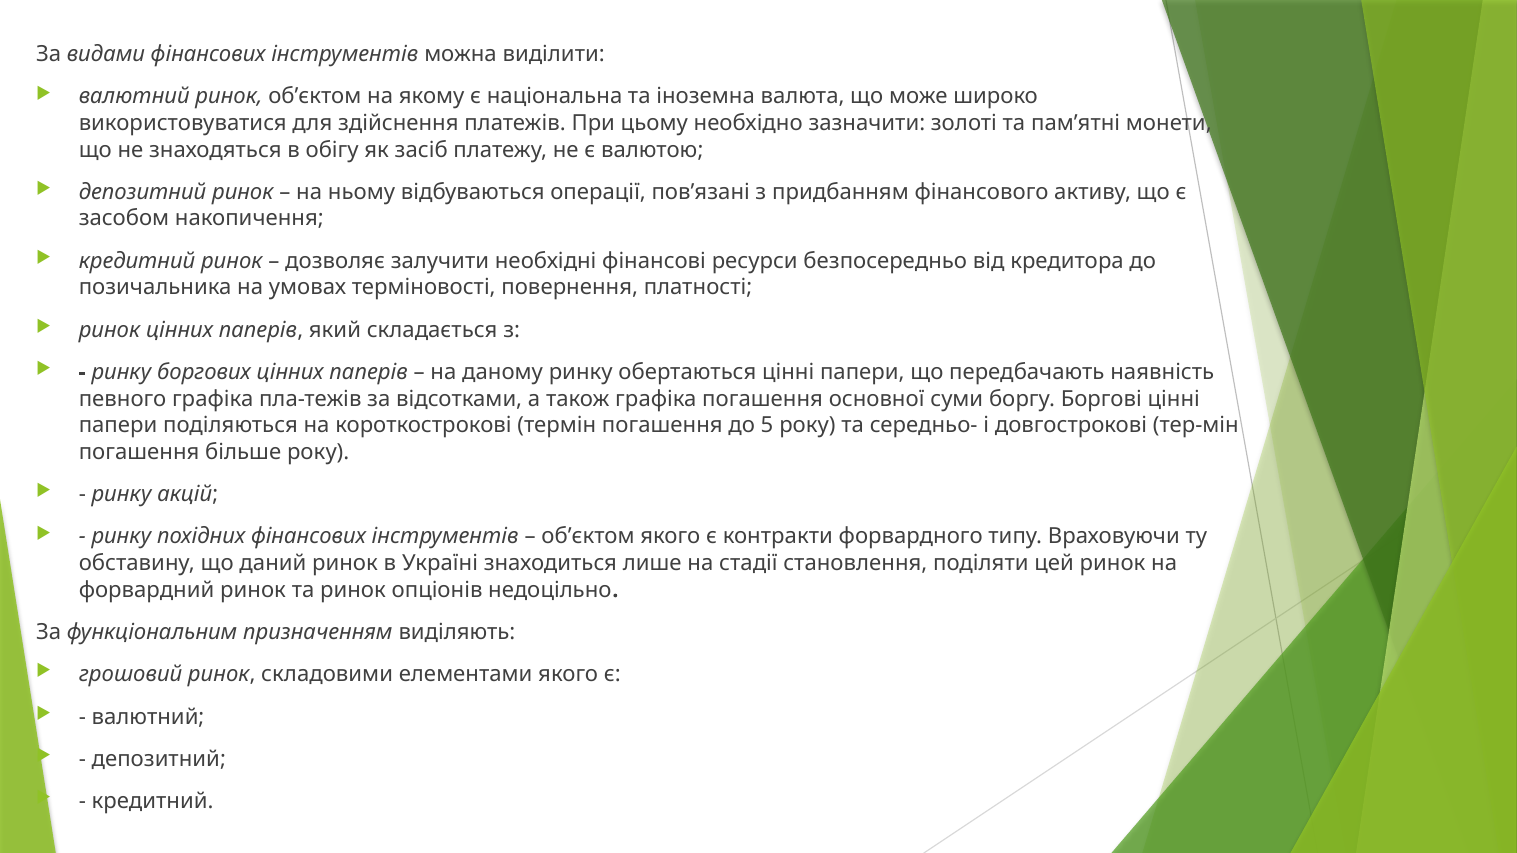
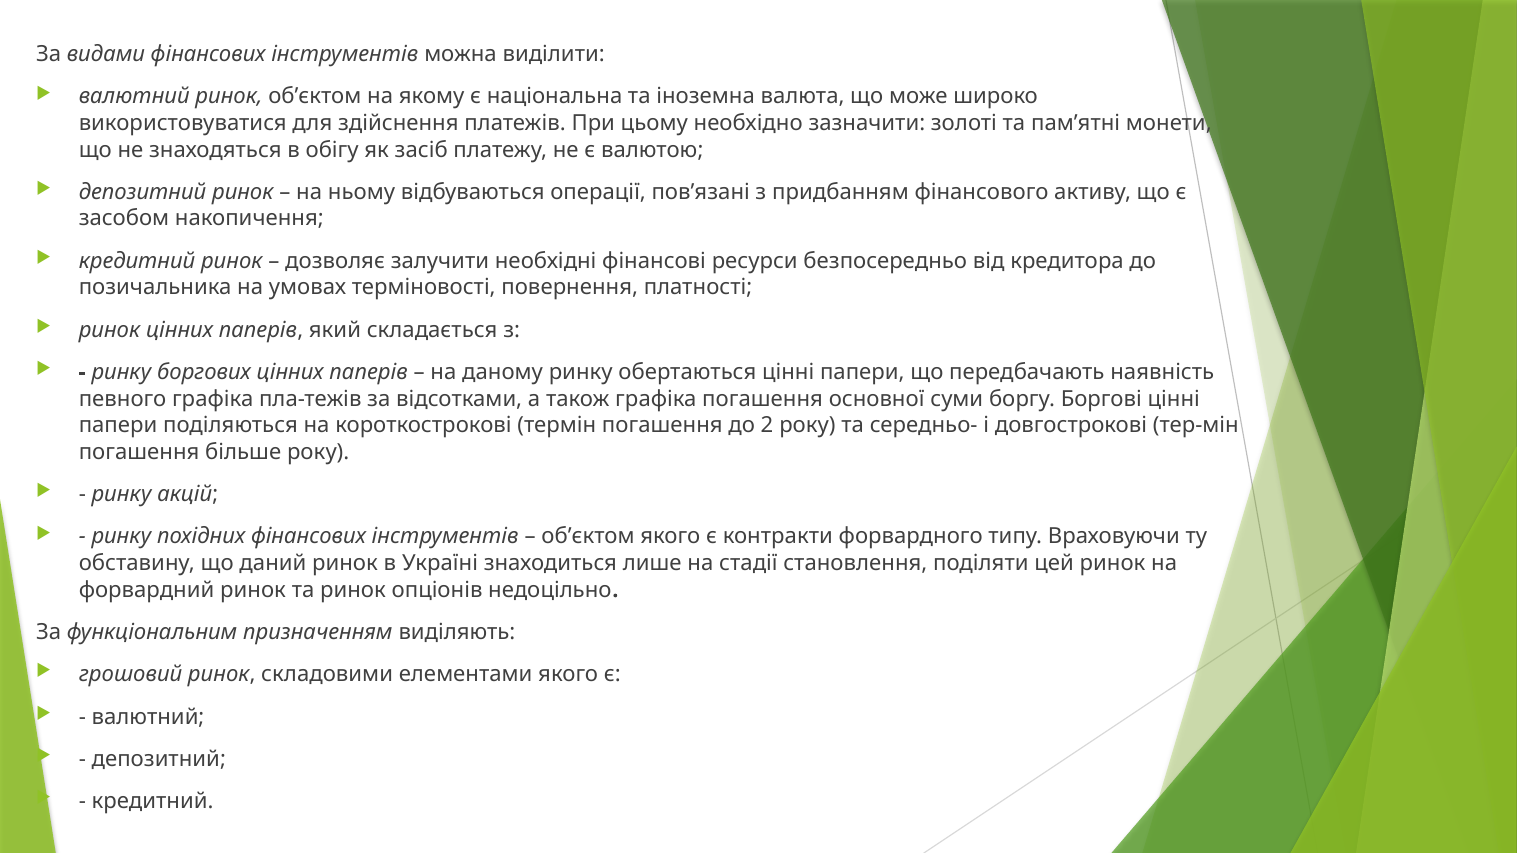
5: 5 -> 2 (767, 426)
